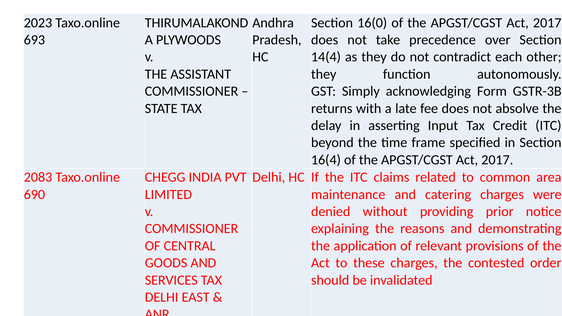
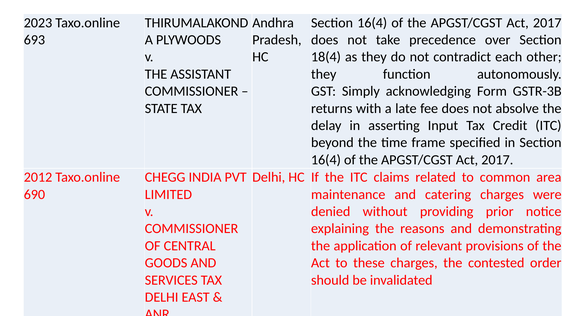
16(0: 16(0 -> 16(4 (372, 23)
14(4: 14(4 -> 18(4 (326, 57)
2083: 2083 -> 2012 (38, 177)
